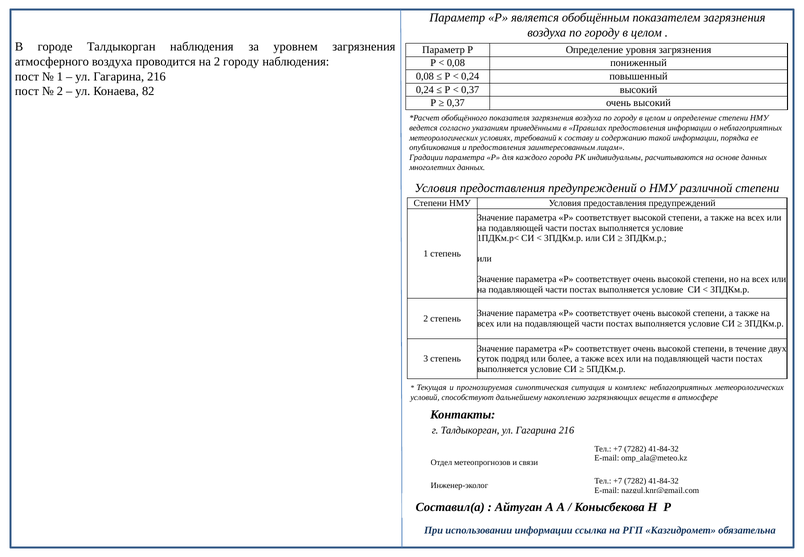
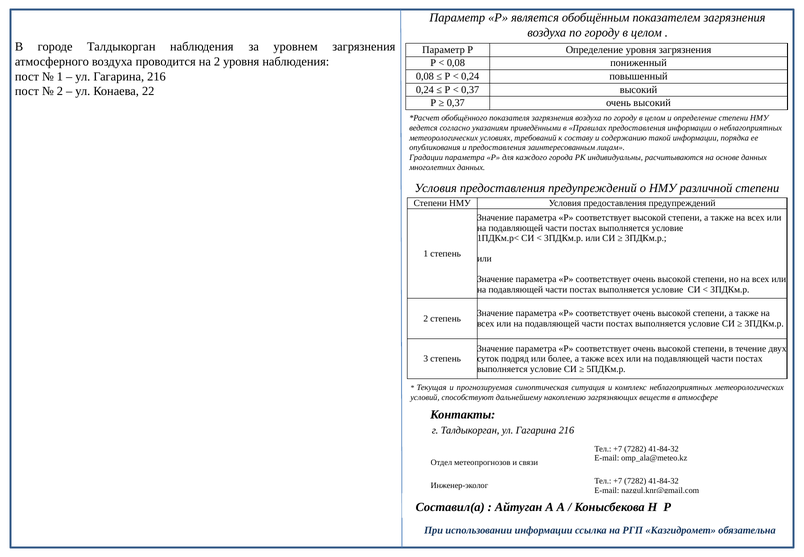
2 городу: городу -> уровня (241, 62)
82: 82 -> 22 (148, 91)
